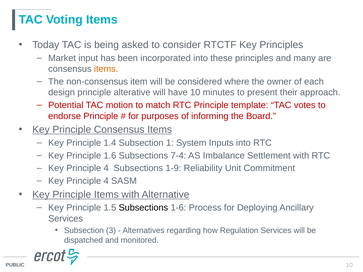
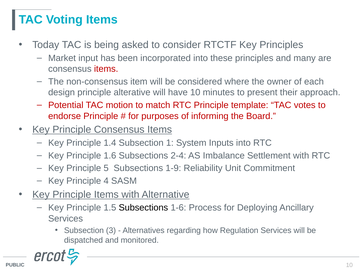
items colour: orange -> red (106, 69)
7-4: 7-4 -> 2-4 (178, 156)
4: 4 -> 5 (106, 168)
